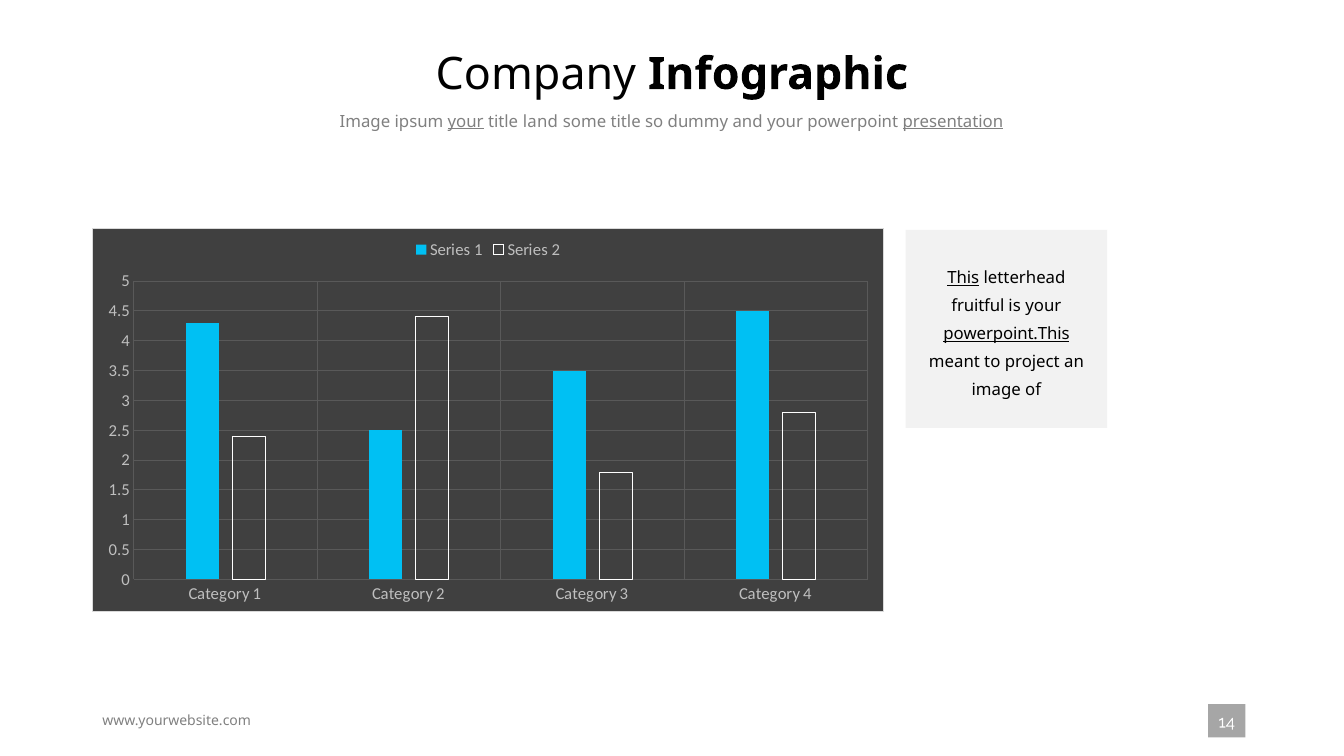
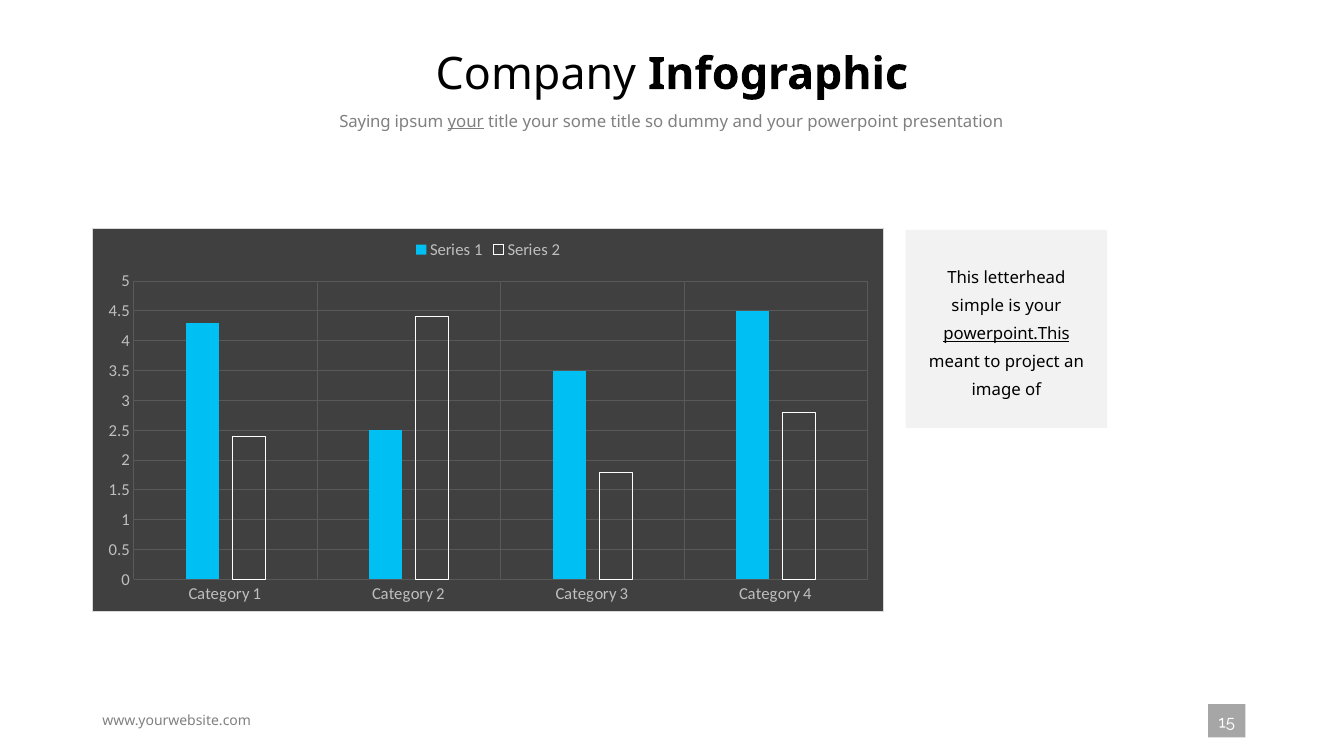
Image: Image -> Saying (365, 122)
title land: land -> your (541, 122)
presentation underline: present -> none (953, 122)
This underline: present -> none (963, 278)
fruitful: fruitful -> simple (978, 306)
14: 14 -> 15 (1227, 722)
